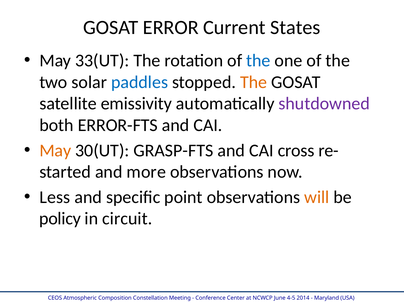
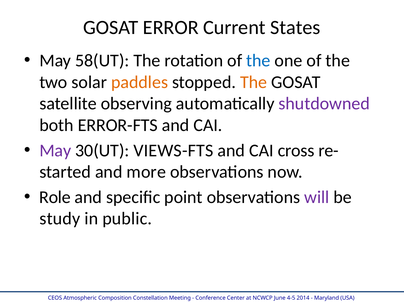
33(UT: 33(UT -> 58(UT (102, 61)
paddles colour: blue -> orange (140, 82)
emissivity: emissivity -> observing (136, 104)
May colour: orange -> purple (55, 150)
GRASP-FTS: GRASP-FTS -> VIEWS-FTS (173, 150)
Less: Less -> Role (55, 197)
will colour: orange -> purple (317, 197)
policy: policy -> study (60, 219)
circuit: circuit -> public (127, 219)
